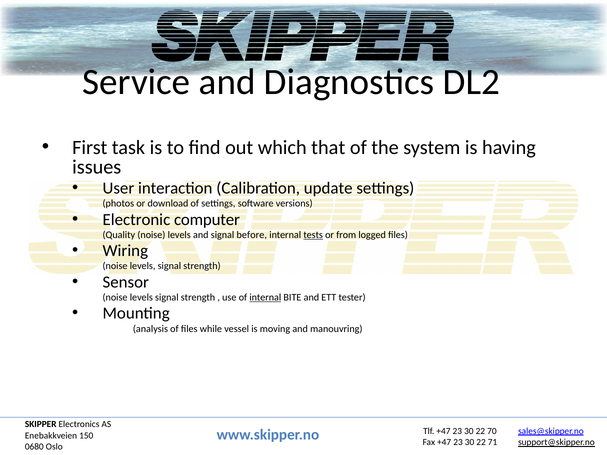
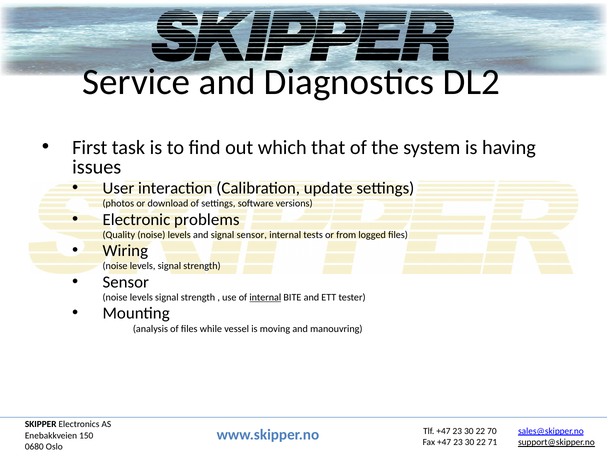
computer: computer -> problems (207, 220)
signal before: before -> sensor (252, 235)
tests underline: present -> none (313, 235)
